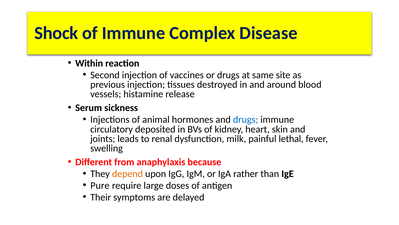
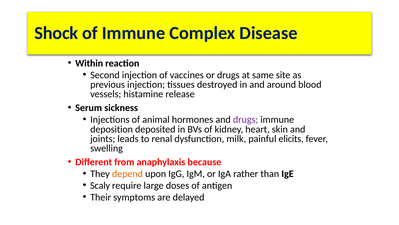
drugs colour: blue -> purple (246, 119)
circulatory: circulatory -> deposition (112, 129)
lethal: lethal -> elicits (291, 138)
Pure: Pure -> Scaly (100, 185)
